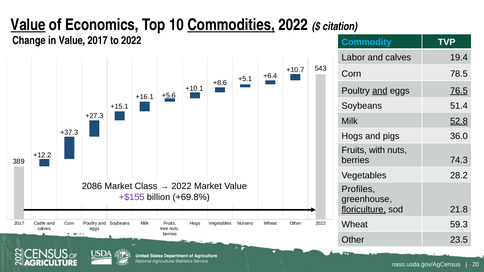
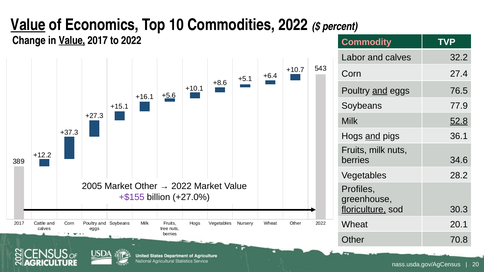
Commodities underline: present -> none (231, 25)
citation: citation -> percent (340, 27)
Value underline: none -> present (72, 40)
Commodity colour: light blue -> pink (366, 42)
19.4: 19.4 -> 32.2 (459, 58)
78.5: 78.5 -> 27.4 (459, 74)
76.5 underline: present -> none (459, 91)
51.4: 51.4 -> 77.9 (459, 106)
and underline: none -> present (373, 136)
36.0: 36.0 -> 36.1 (459, 136)
Fruits with: with -> milk (377, 150)
74.3: 74.3 -> 34.6 (459, 160)
2086: 2086 -> 2005 (92, 186)
Market Class: Class -> Other (146, 186)
+69.8%: +69.8% -> +27.0% (191, 197)
21.8: 21.8 -> 30.3 (459, 210)
59.3: 59.3 -> 20.1 (459, 225)
23.5: 23.5 -> 70.8 (459, 240)
